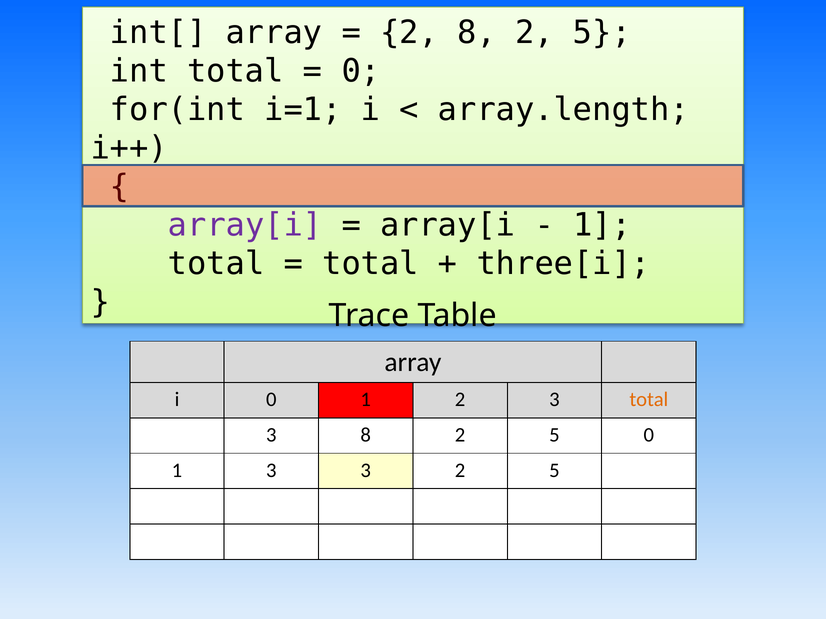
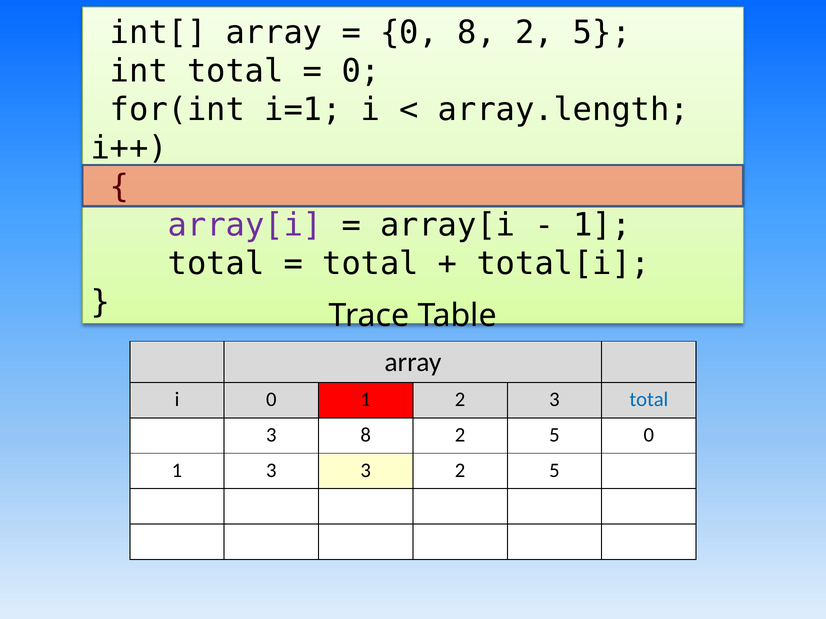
2: 2 -> 0 (409, 32)
three[i: three[i -> total[i (563, 264)
total colour: orange -> blue (649, 400)
